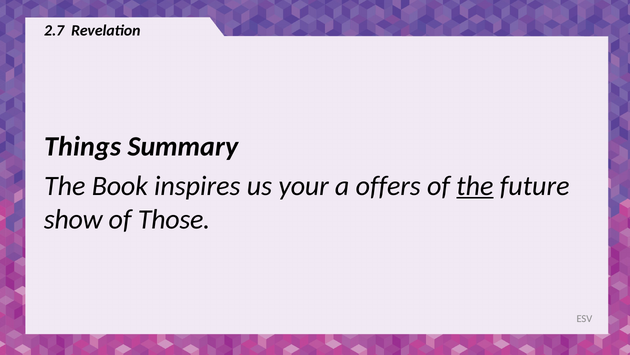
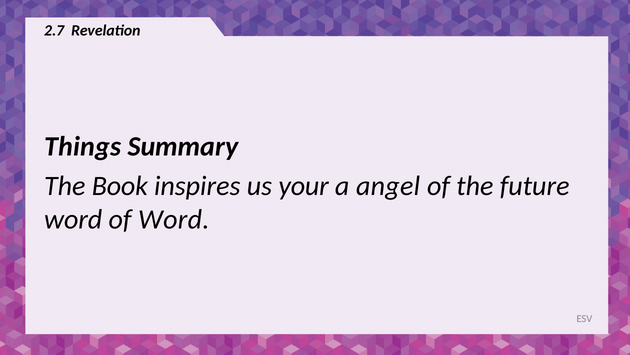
offers: offers -> angel (388, 186)
the underline: present -> none (475, 186)
show: show -> word (73, 220)
of Those: Those -> Word (174, 220)
